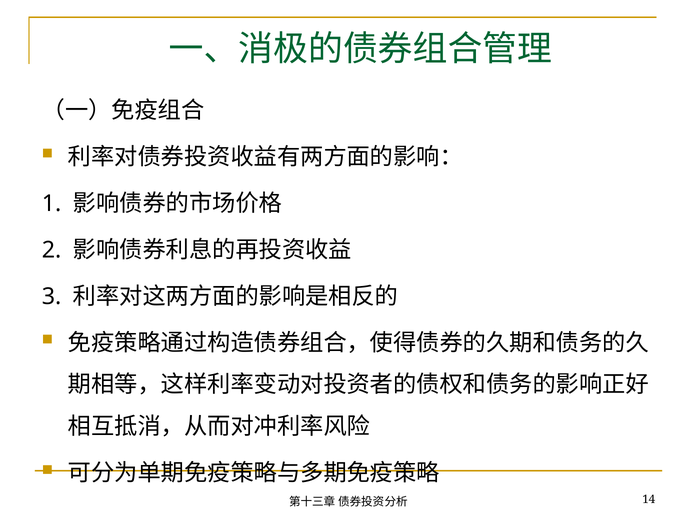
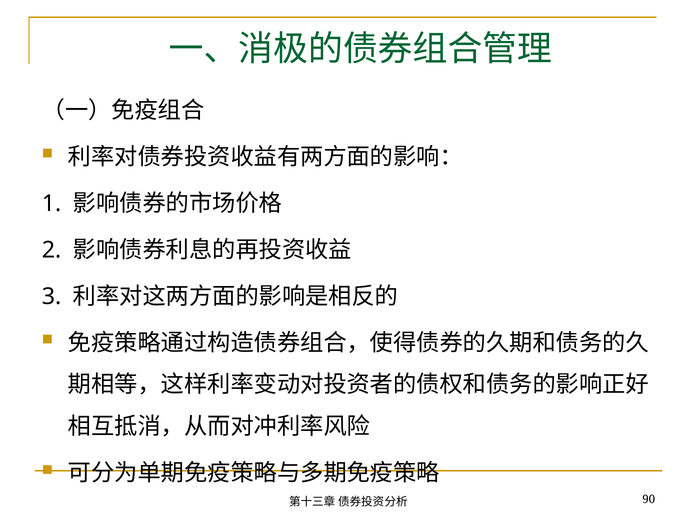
14: 14 -> 90 (649, 499)
